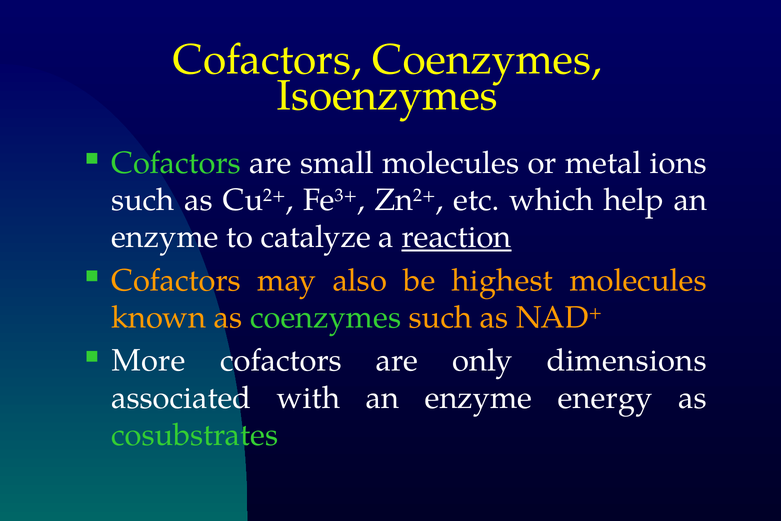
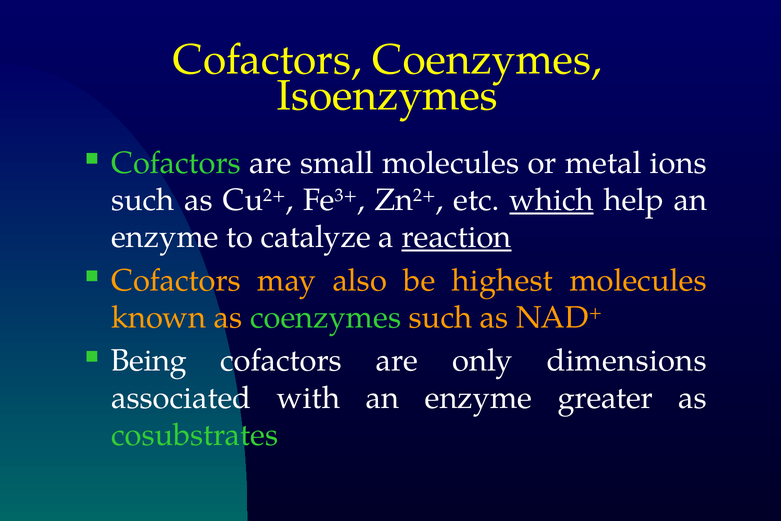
which underline: none -> present (552, 200)
More: More -> Being (149, 361)
energy: energy -> greater (605, 398)
